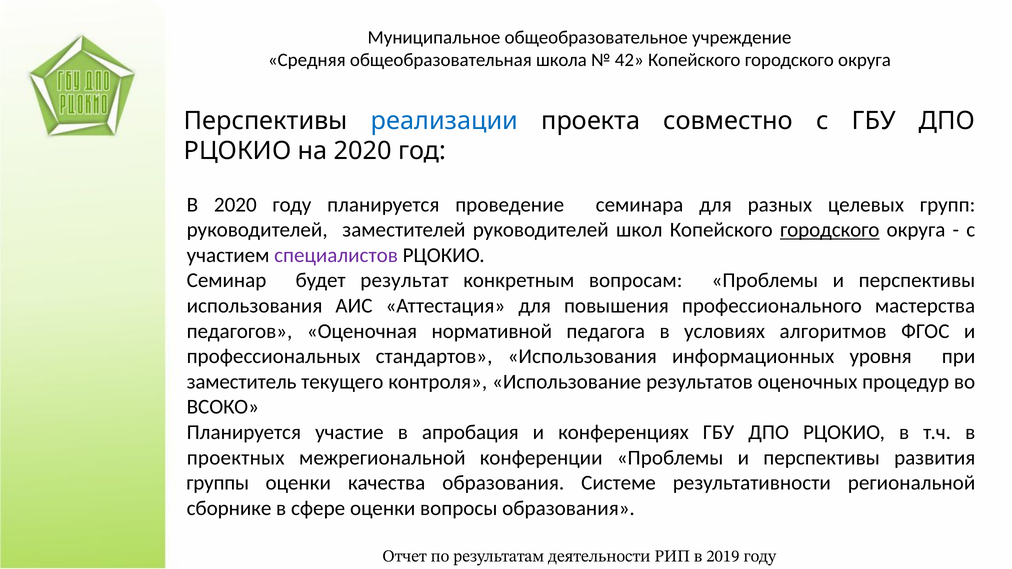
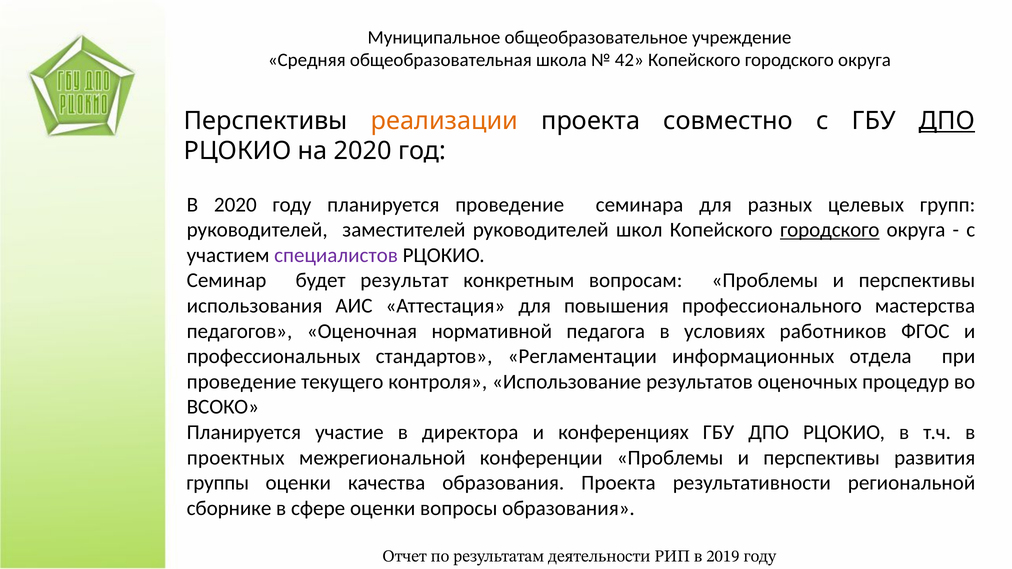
реализации colour: blue -> orange (444, 121)
ДПО underline: none -> present (947, 121)
алгоритмов: алгоритмов -> работников (833, 331)
стандартов Использования: Использования -> Регламентации (582, 357)
уровня: уровня -> отдела (881, 357)
заместитель: заместитель -> проведение (241, 382)
апробация: апробация -> директора (470, 433)
образования Системе: Системе -> Проекта (618, 483)
